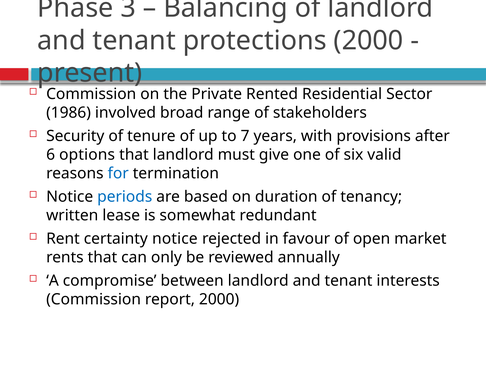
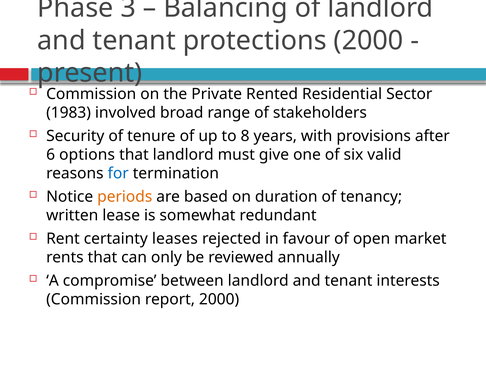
1986: 1986 -> 1983 (69, 112)
7: 7 -> 8 (245, 136)
periods colour: blue -> orange (125, 196)
certainty notice: notice -> leases (175, 238)
